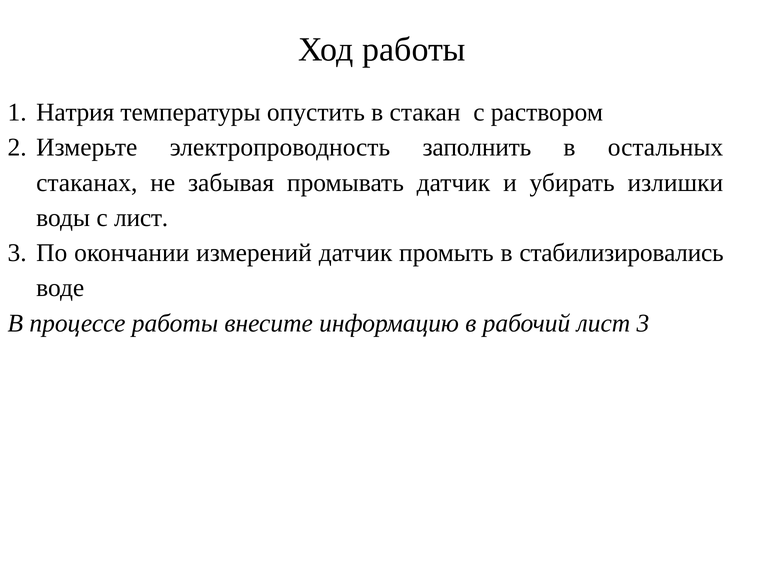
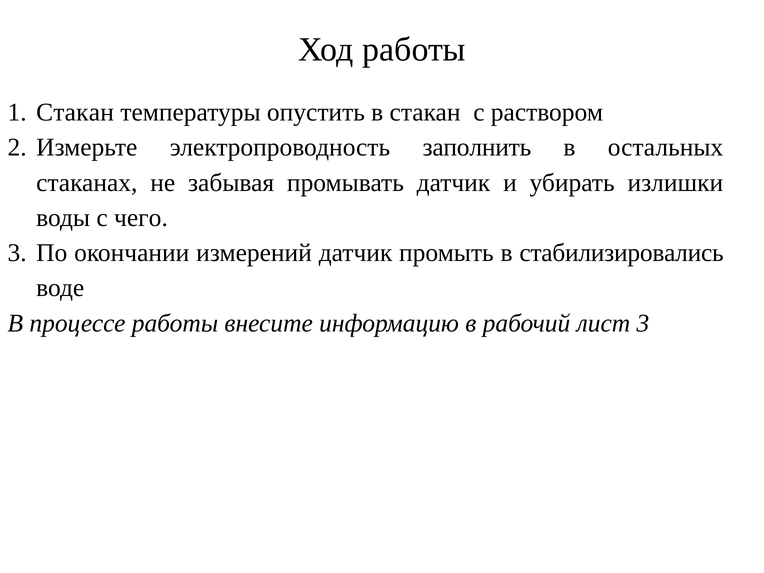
Натрия: Натрия -> Стакан (75, 112)
с лист: лист -> чего (141, 218)
